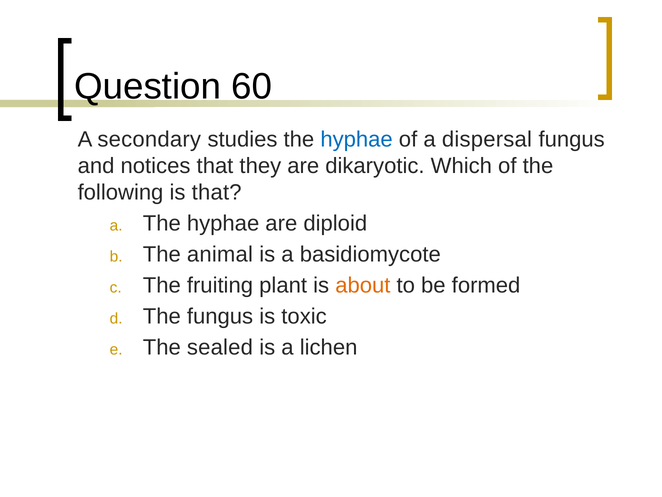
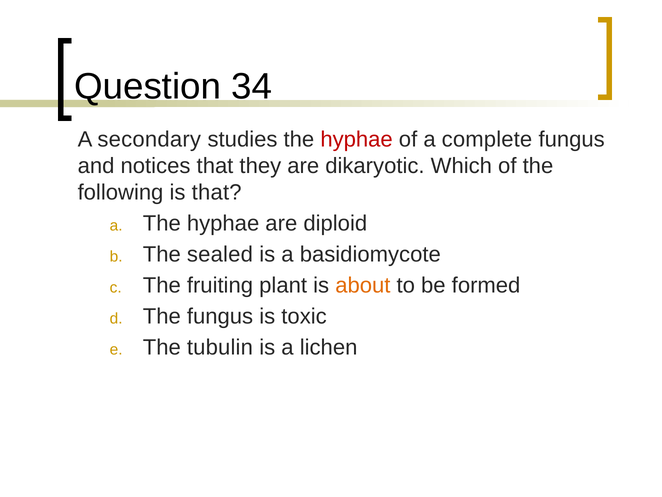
60: 60 -> 34 (252, 86)
hyphae colour: blue -> red (357, 139)
dispersal: dispersal -> complete (487, 139)
animal: animal -> sealed (220, 254)
sealed: sealed -> tubulin (220, 347)
